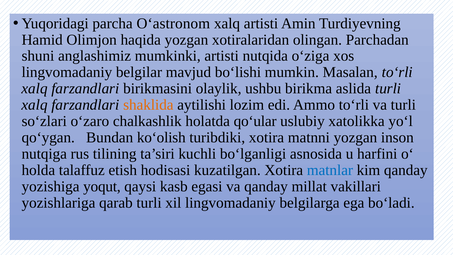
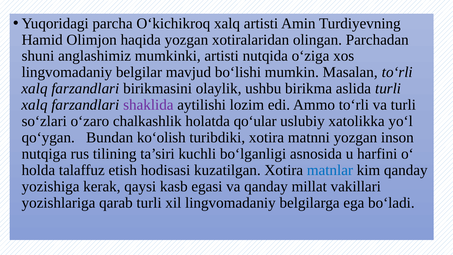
O‘astronom: O‘astronom -> O‘kichikroq (173, 23)
shaklida colour: orange -> purple (148, 105)
yoqut: yoqut -> kerak (102, 187)
